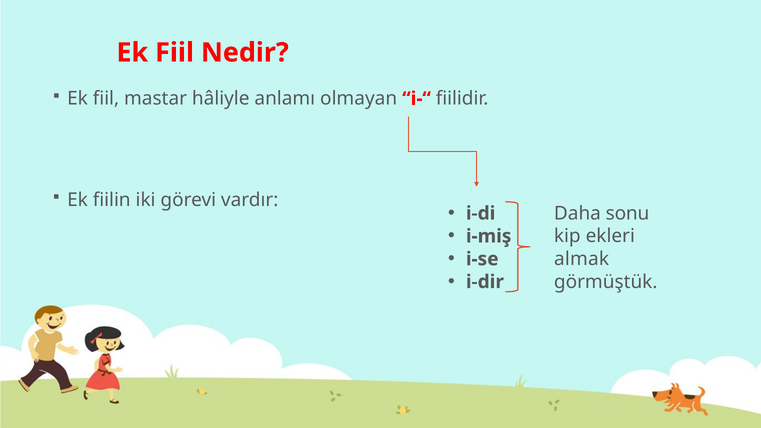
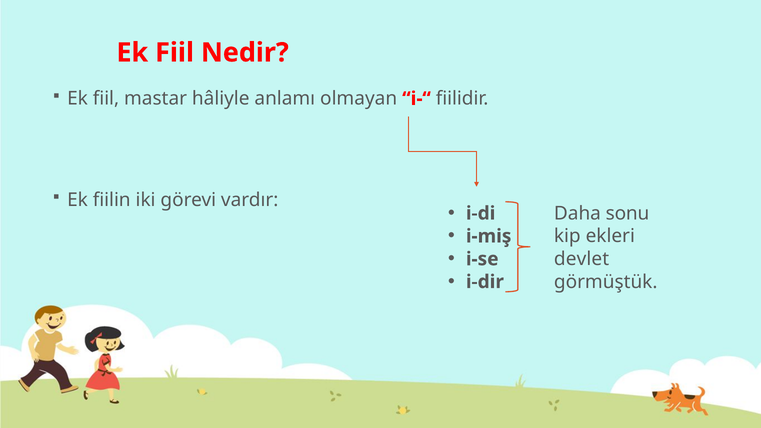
almak: almak -> devlet (582, 259)
